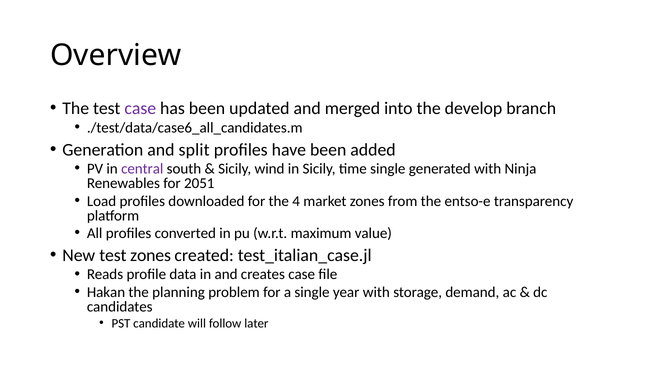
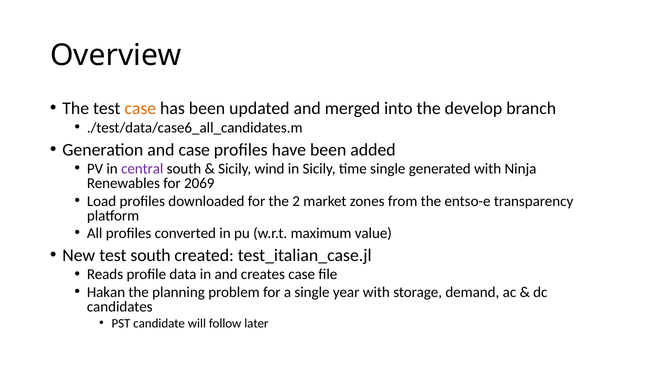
case colour: purple -> orange (140, 109)
and split: split -> case (194, 150)
2051: 2051 -> 2069 (199, 183)
4: 4 -> 2 (296, 201)
test zones: zones -> south (151, 255)
